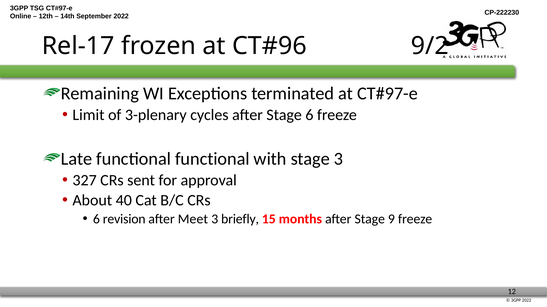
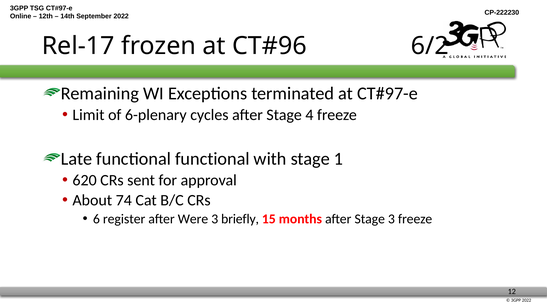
9/2: 9/2 -> 6/2 (430, 46)
3-plenary: 3-plenary -> 6-plenary (156, 115)
Stage 6: 6 -> 4 (309, 115)
stage 3: 3 -> 1 (339, 159)
327: 327 -> 620 (85, 181)
40: 40 -> 74 (124, 201)
revision: revision -> register (124, 220)
Meet: Meet -> Were (193, 220)
Stage 9: 9 -> 3 (391, 220)
